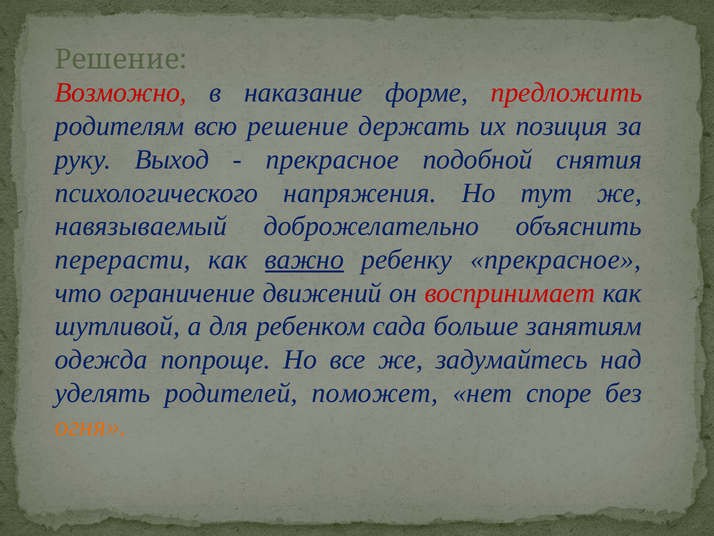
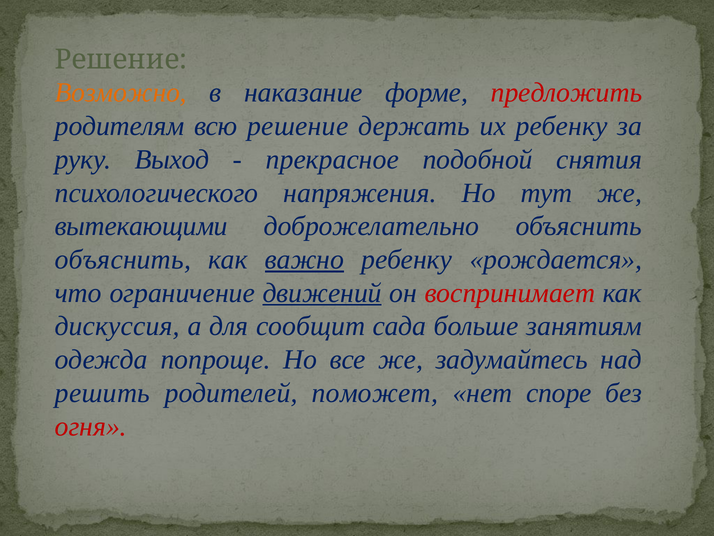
Возможно colour: red -> orange (121, 93)
их позиция: позиция -> ребенку (562, 126)
навязываемый: навязываемый -> вытекающими (141, 226)
перерасти: перерасти -> объяснить (123, 259)
ребенку прекрасное: прекрасное -> рождается (556, 259)
движений underline: none -> present (322, 293)
шутливой: шутливой -> дискуссия (117, 326)
ребенком: ребенком -> сообщит (311, 326)
уделять: уделять -> решить (102, 393)
огня colour: orange -> red (91, 426)
